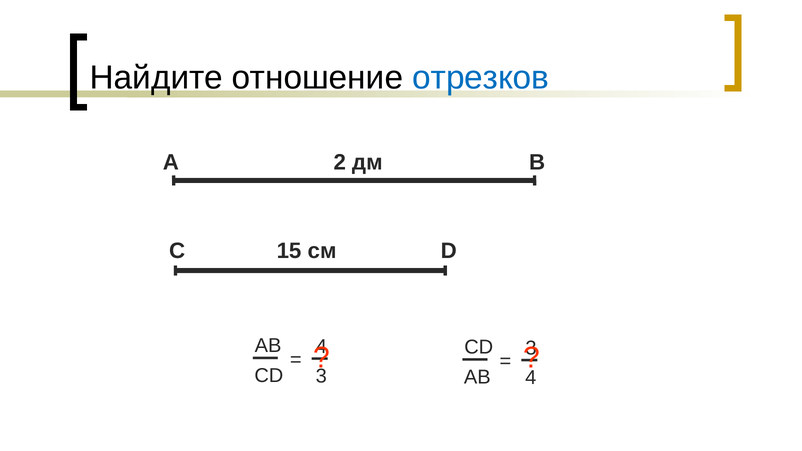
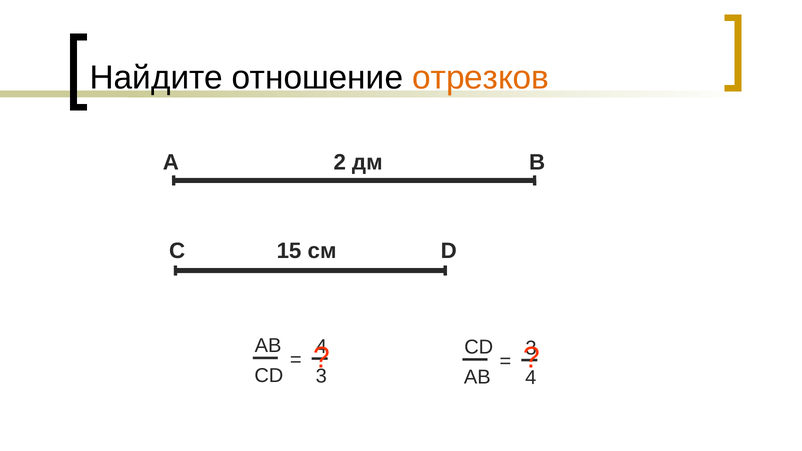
отрезков colour: blue -> orange (481, 78)
